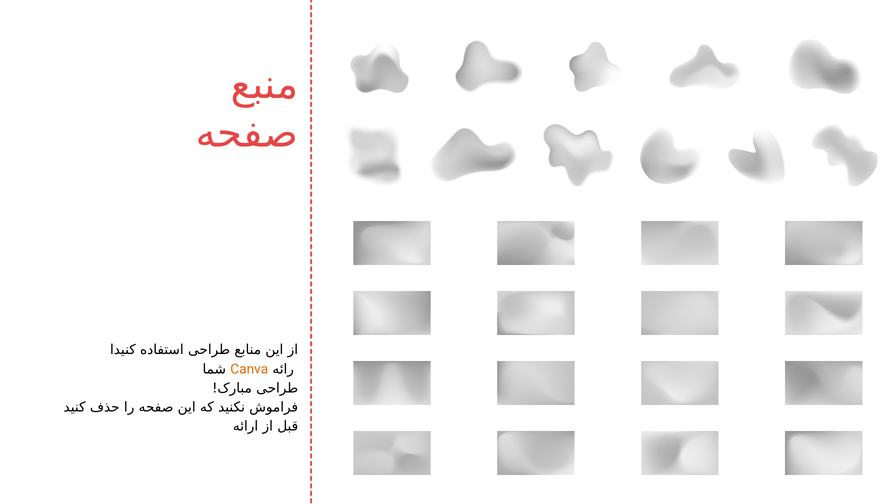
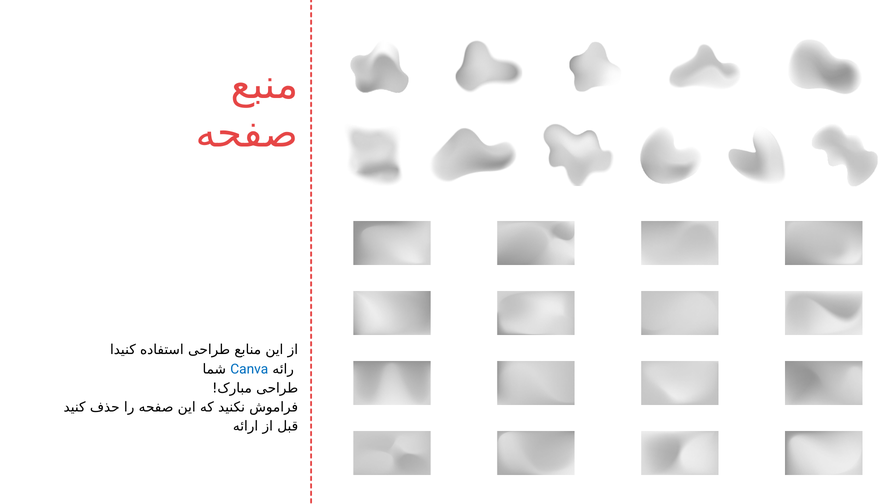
Canva colour: orange -> blue (249, 369)
